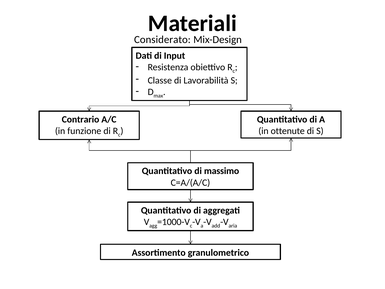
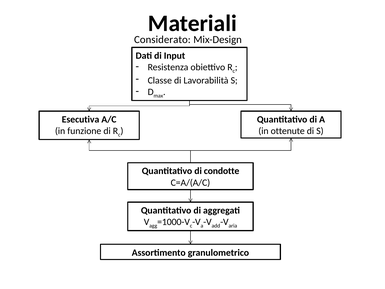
Contrario: Contrario -> Esecutiva (81, 119)
massimo: massimo -> condotte (222, 171)
